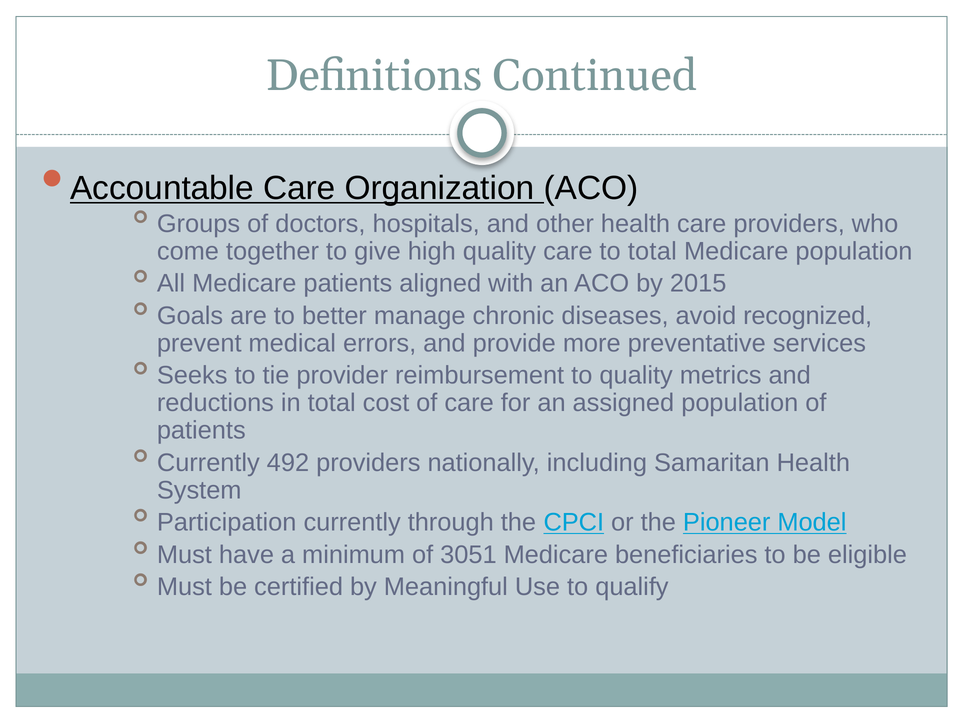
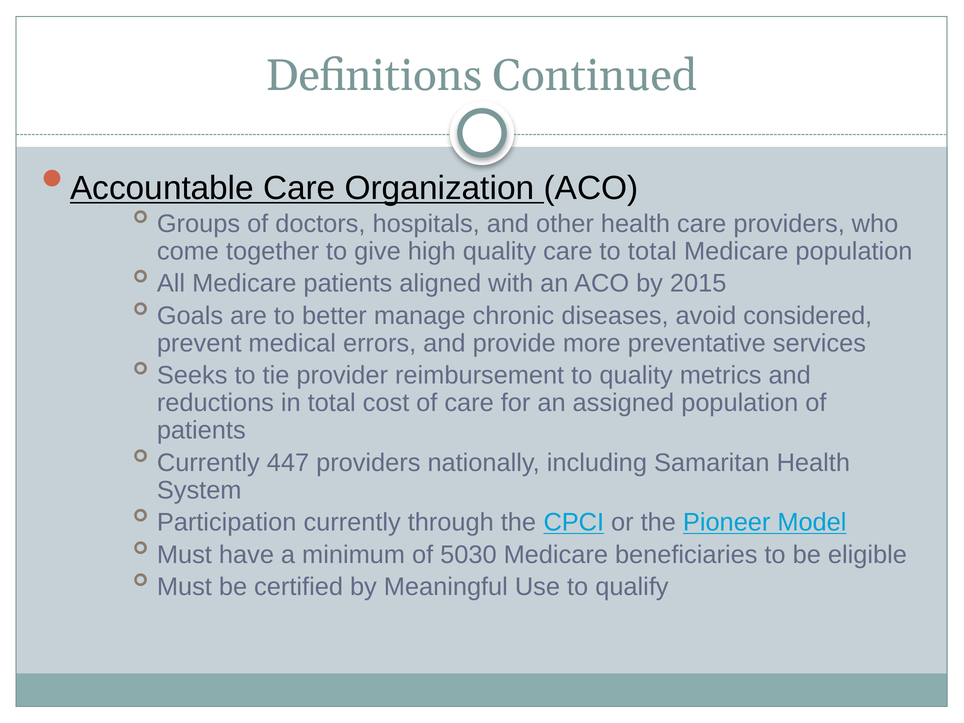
recognized: recognized -> considered (808, 316)
492: 492 -> 447 (288, 463)
3051: 3051 -> 5030 (468, 555)
